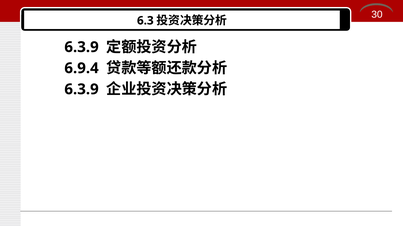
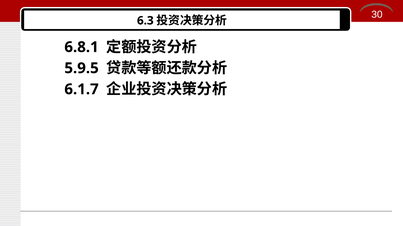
6.3.9: 6.3.9 -> 6.8.1 (82, 47)
6.9.4: 6.9.4 -> 5.9.5 (82, 68)
6.3.9: 6.3.9 -> 6.1.7 (82, 90)
